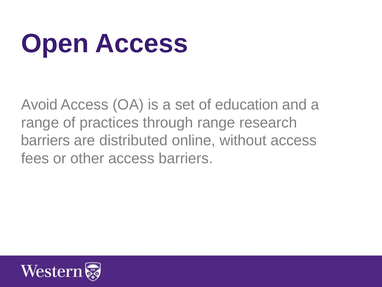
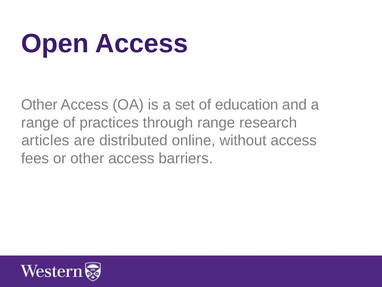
Avoid: Avoid -> Other (39, 105)
barriers: barriers -> articles (45, 140)
